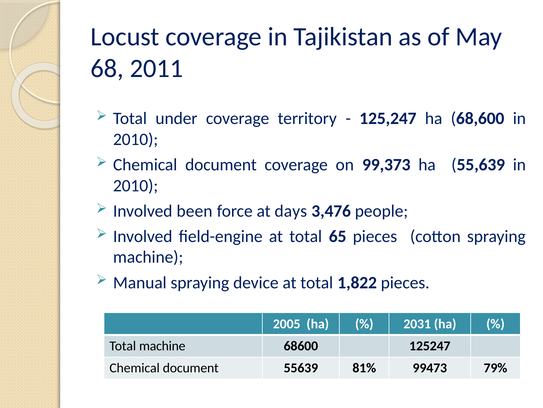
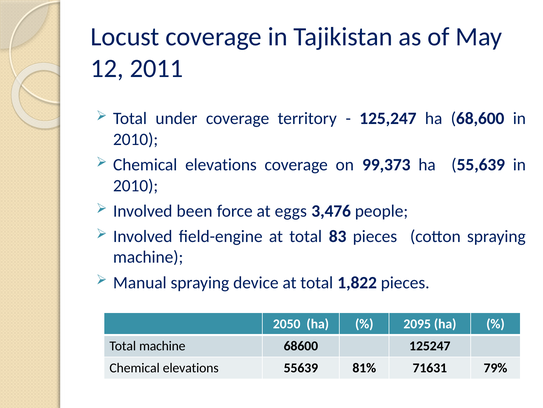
68: 68 -> 12 (107, 68)
document: document -> elevations (221, 164)
days: days -> eggs (291, 211)
65: 65 -> 83 (338, 236)
2005: 2005 -> 2050 (287, 323)
2031: 2031 -> 2095 (417, 323)
document: document -> elevations (191, 367)
99473: 99473 -> 71631 (430, 367)
